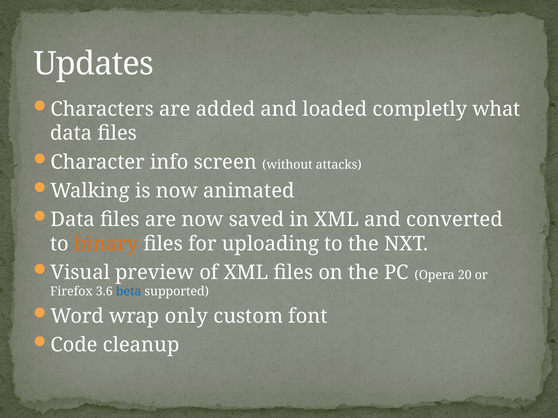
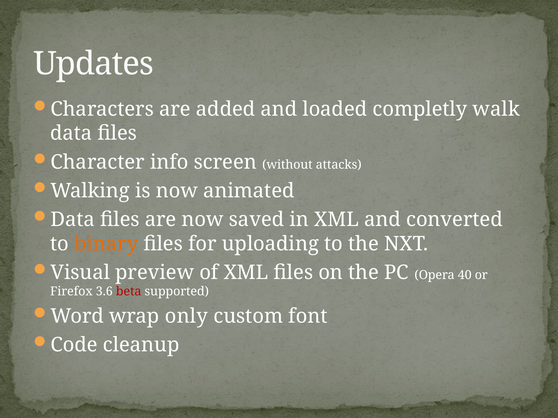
what: what -> walk (496, 109)
20: 20 -> 40 (465, 275)
beta colour: blue -> red (129, 292)
